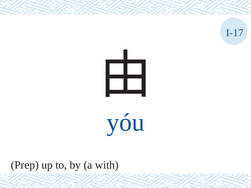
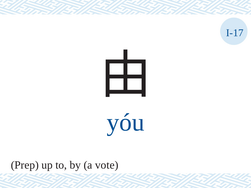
with: with -> vote (107, 165)
